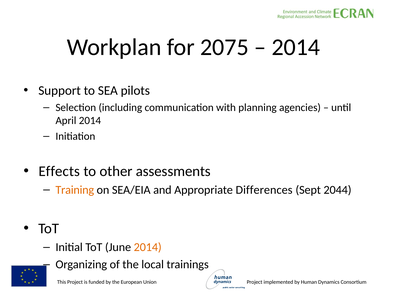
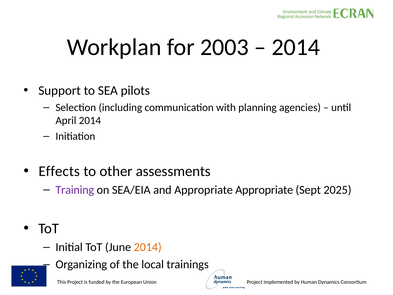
2075: 2075 -> 2003 (224, 47)
Training colour: orange -> purple (75, 190)
Appropriate Differences: Differences -> Appropriate (264, 190)
2044: 2044 -> 2025 (337, 190)
